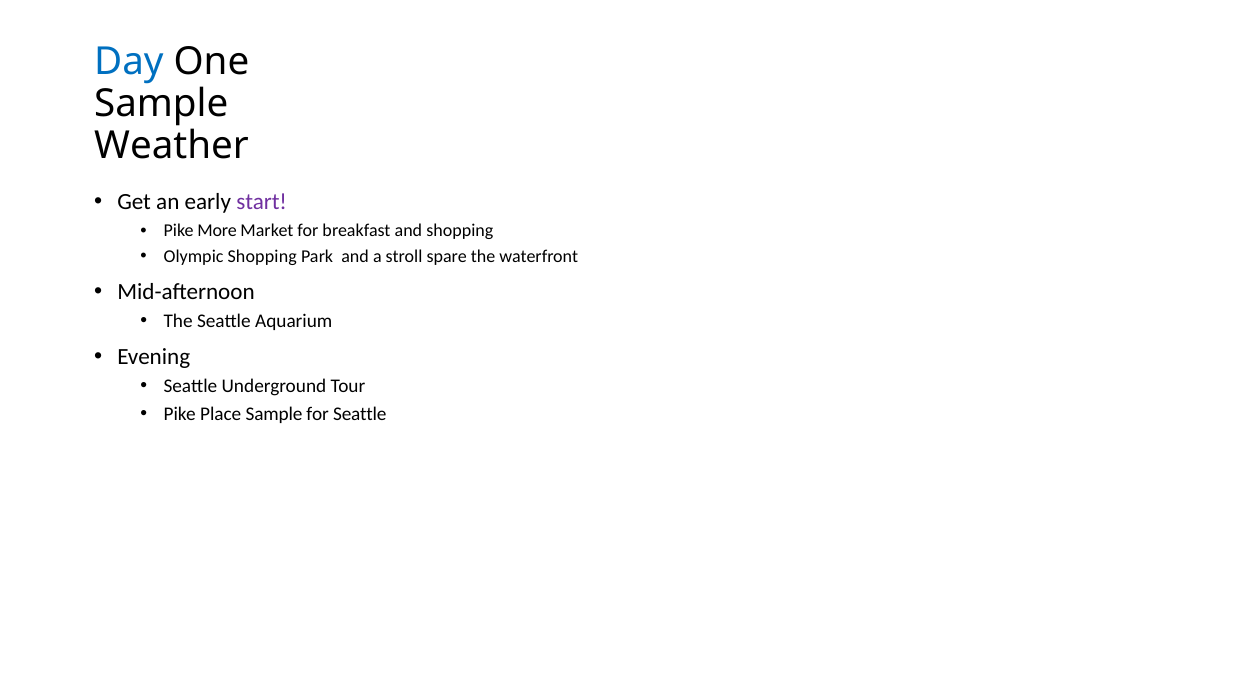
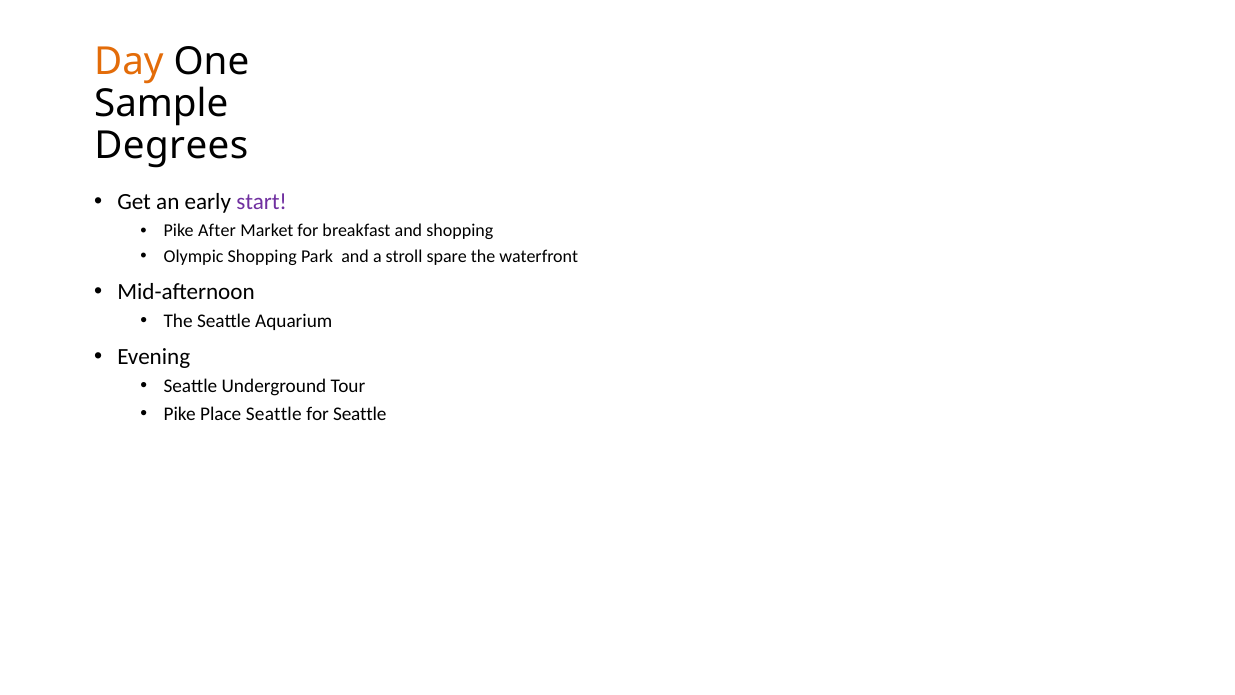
Day colour: blue -> orange (129, 62)
Weather: Weather -> Degrees (171, 146)
More: More -> After (217, 231)
Place Sample: Sample -> Seattle (274, 413)
